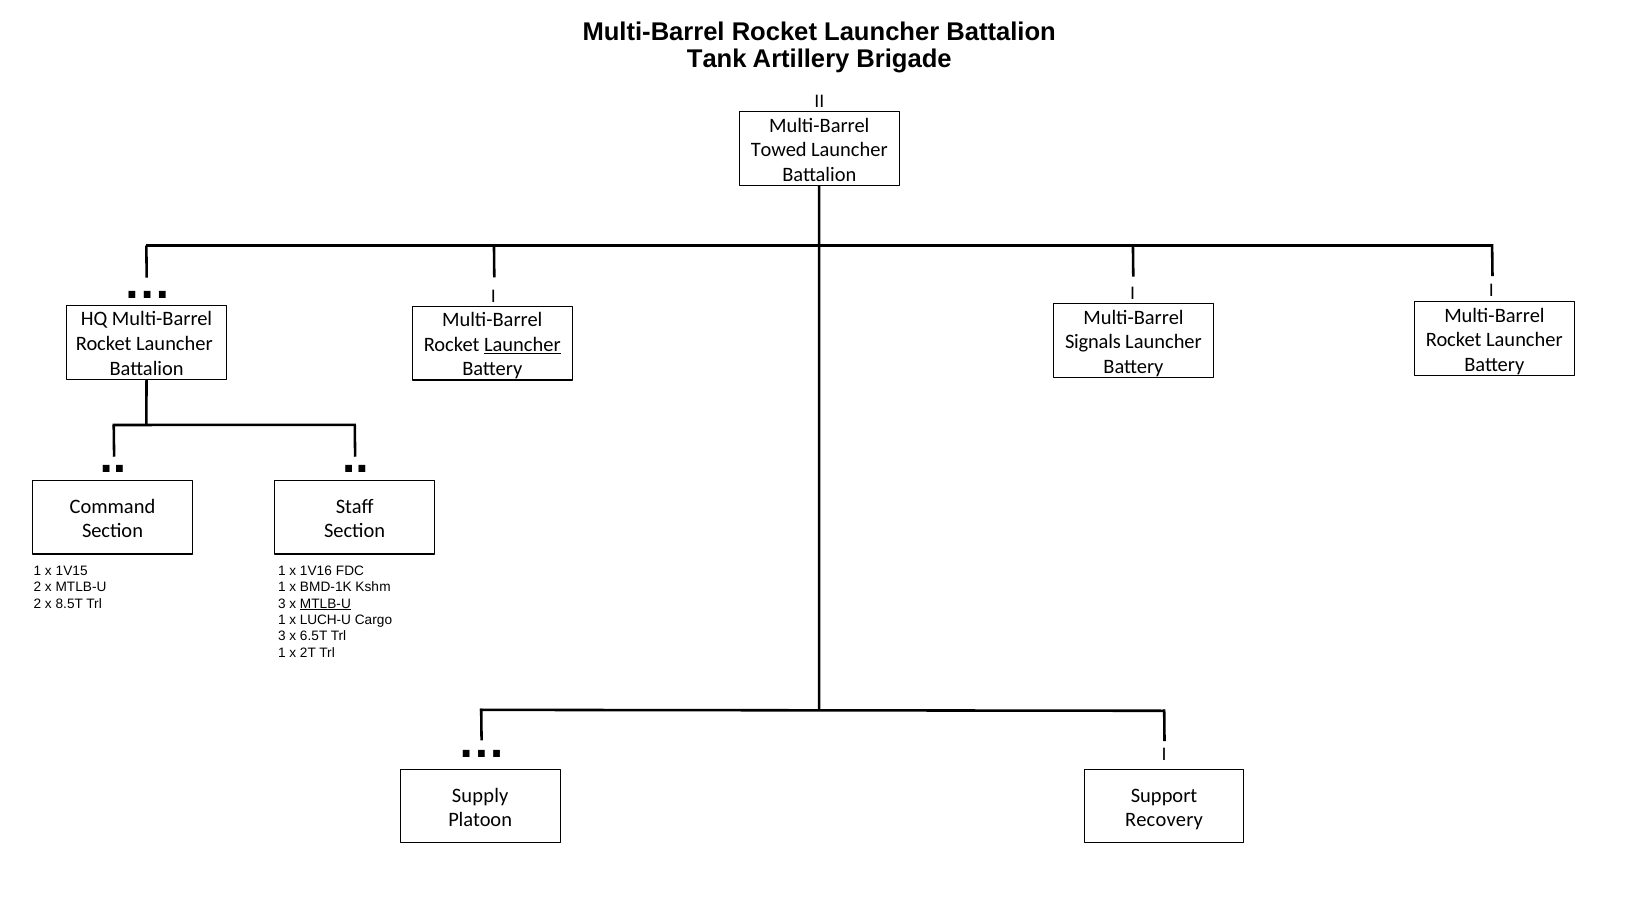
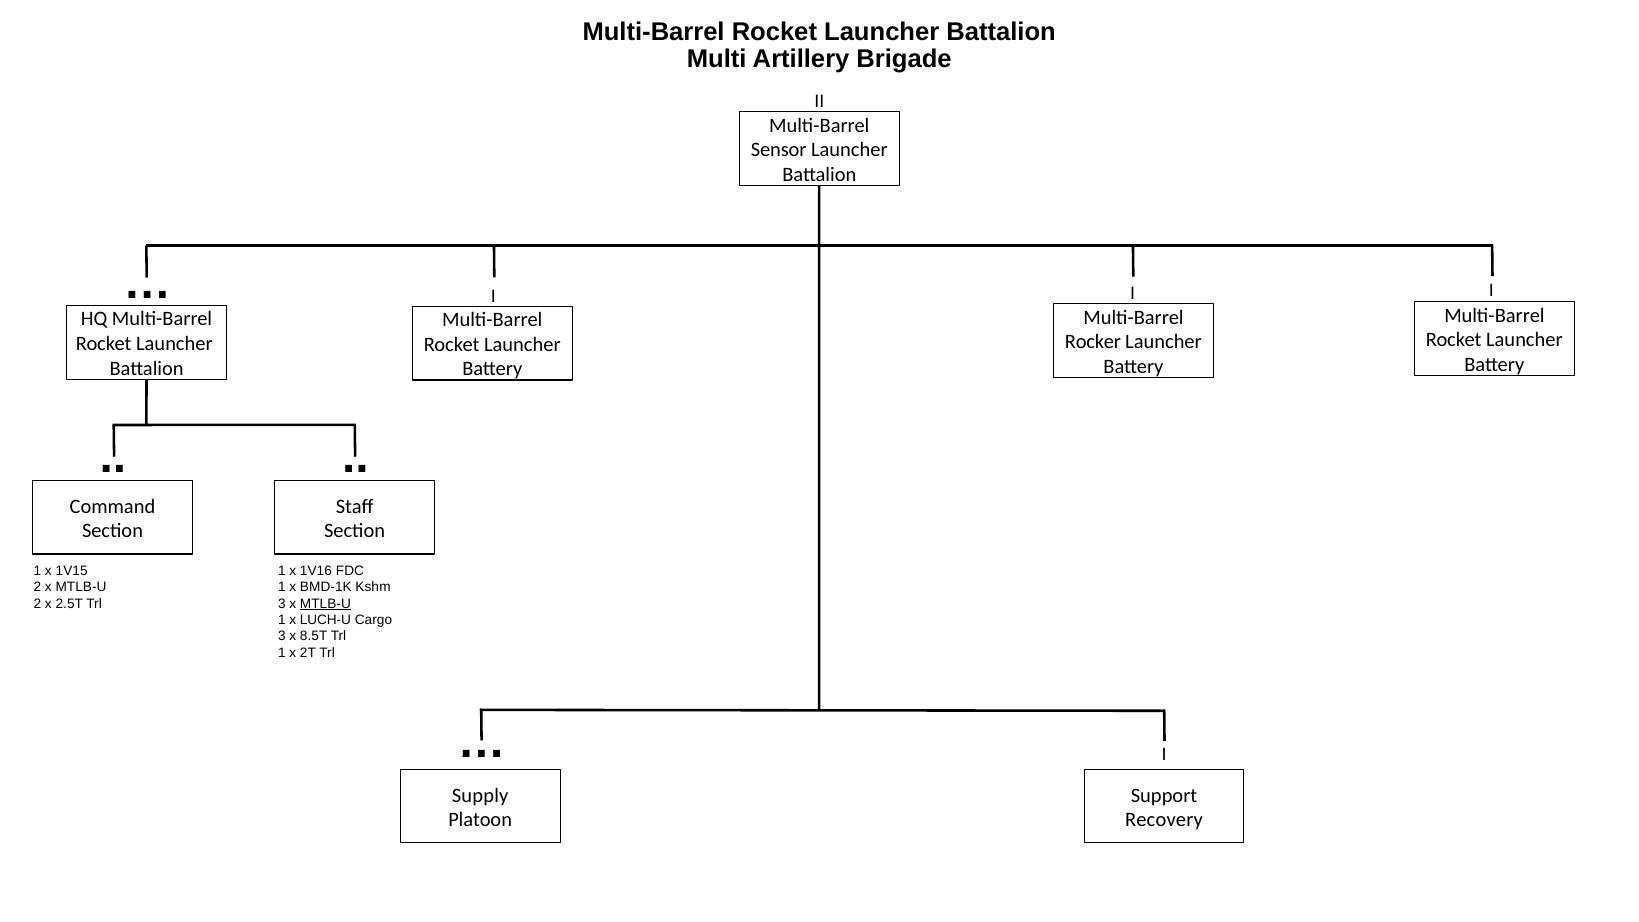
Tank: Tank -> Multi (717, 59)
Towed: Towed -> Sensor (779, 150)
Signals: Signals -> Rocker (1093, 342)
Launcher underline: present -> none (522, 345)
8.5T: 8.5T -> 2.5T (69, 604)
6.5T: 6.5T -> 8.5T (314, 636)
